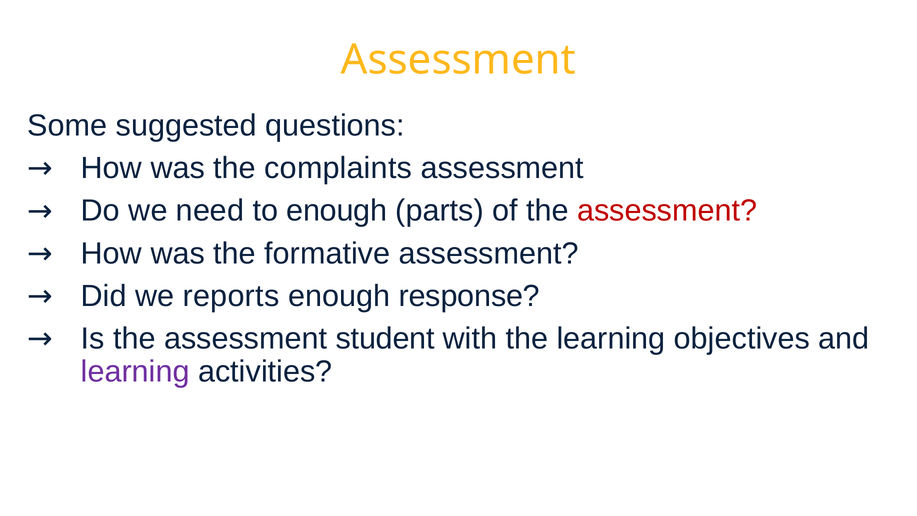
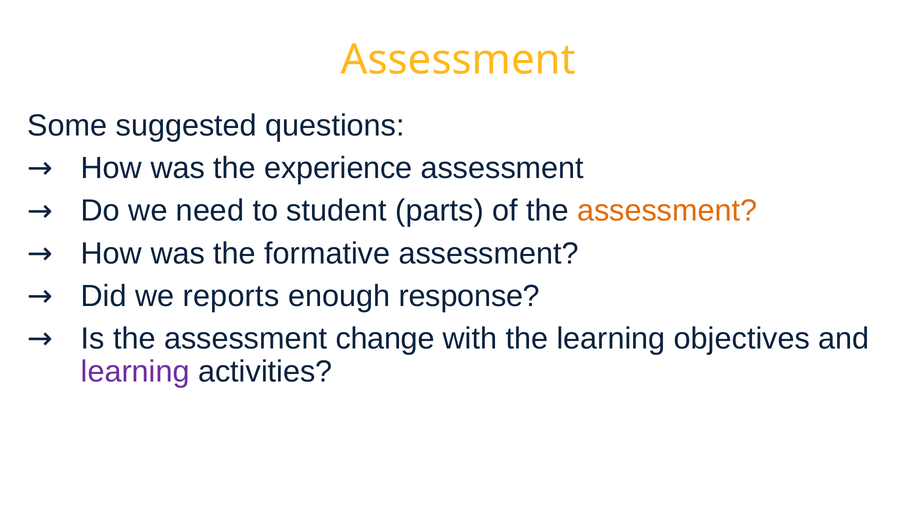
complaints: complaints -> experience (338, 168)
to enough: enough -> student (337, 211)
assessment colour: red -> orange (667, 211)
student: student -> change (385, 339)
